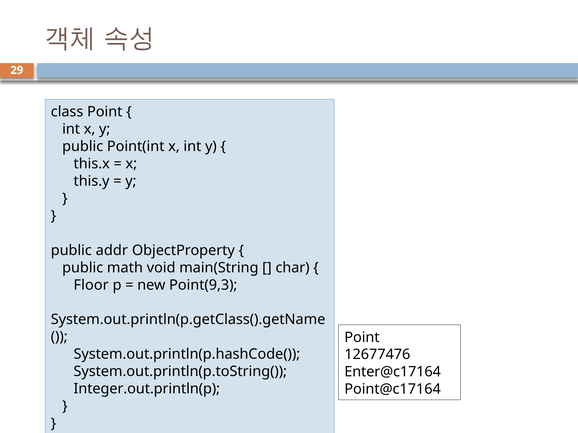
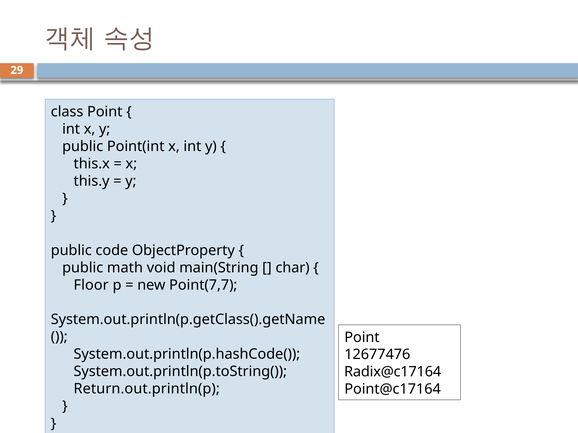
addr: addr -> code (112, 251)
Point(9,3: Point(9,3 -> Point(7,7 (203, 285)
Enter@c17164: Enter@c17164 -> Radix@c17164 (393, 372)
Integer.out.println(p: Integer.out.println(p -> Return.out.println(p (147, 389)
